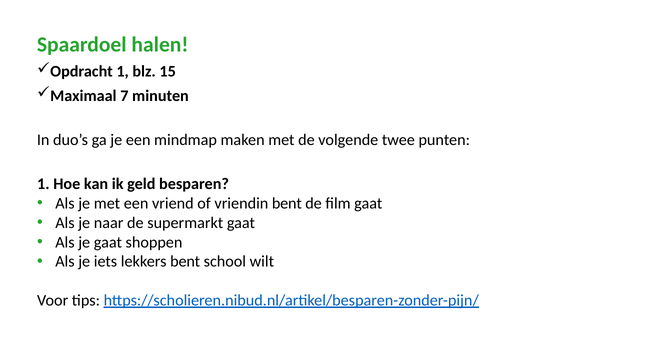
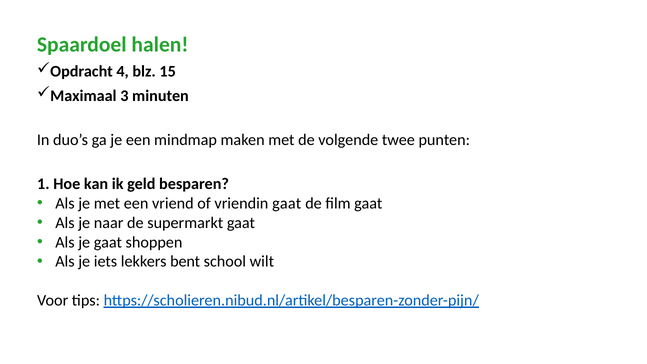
Opdracht 1: 1 -> 4 (123, 72)
7: 7 -> 3 (124, 96)
vriendin bent: bent -> gaat (287, 203)
